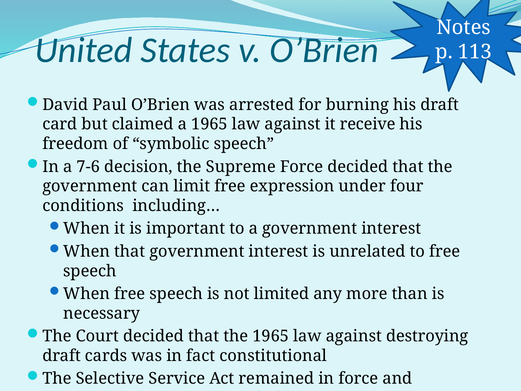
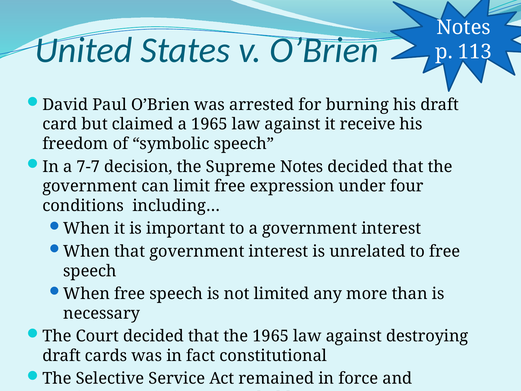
7-6: 7-6 -> 7-7 (88, 167)
Supreme Force: Force -> Notes (302, 167)
